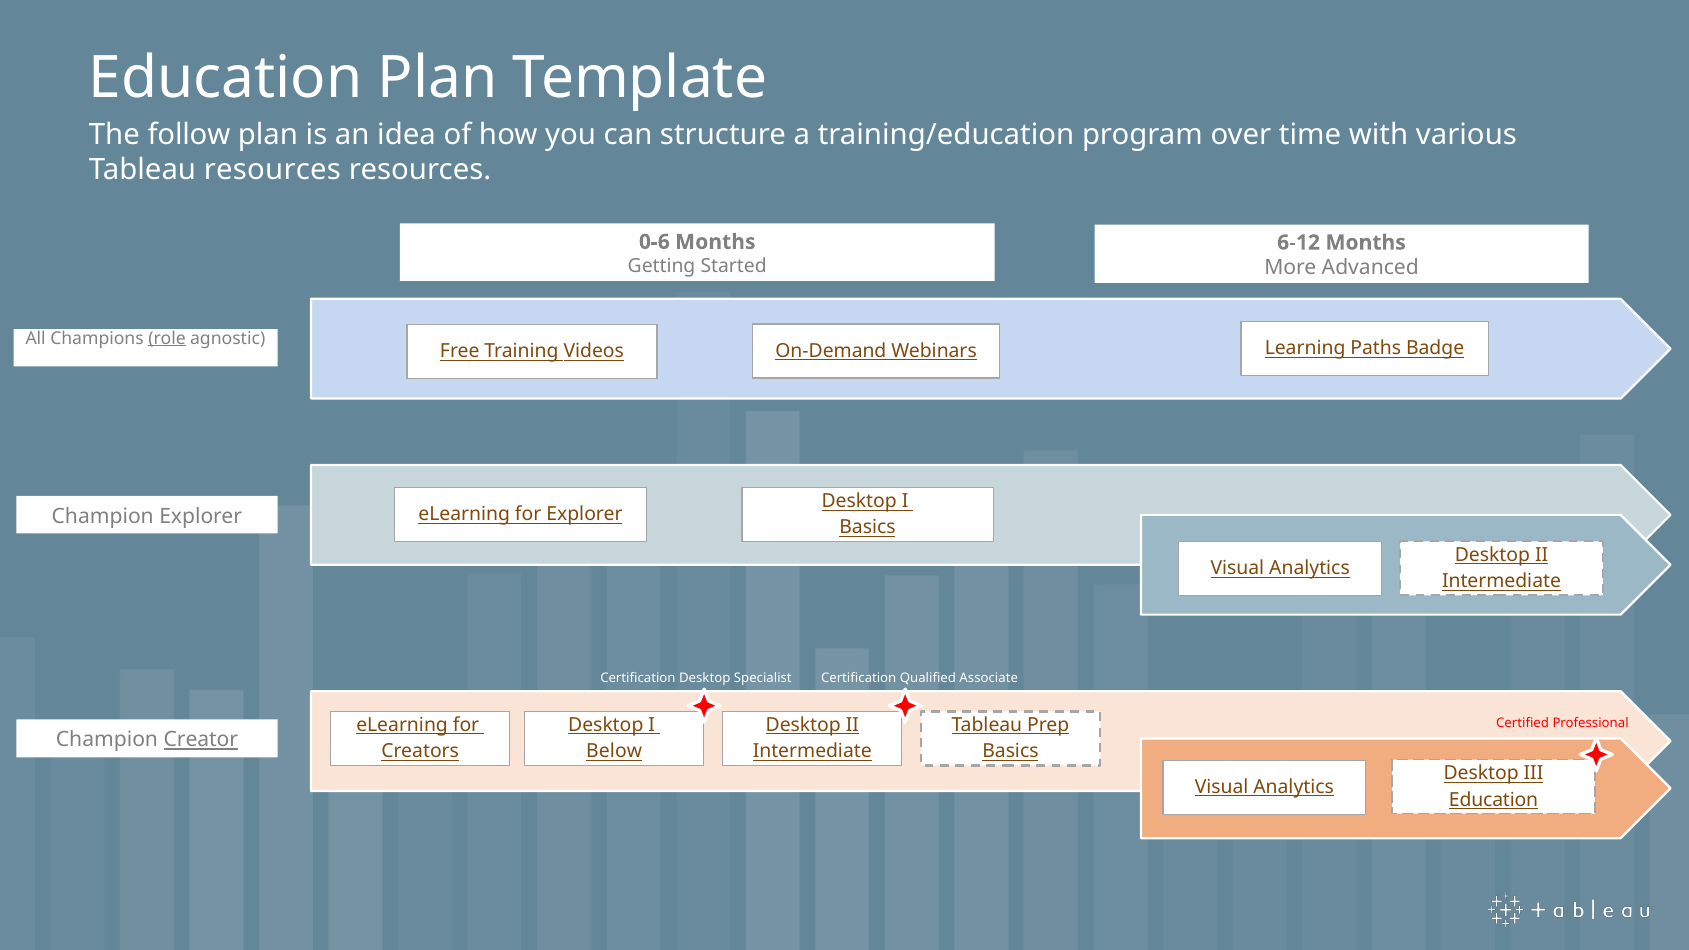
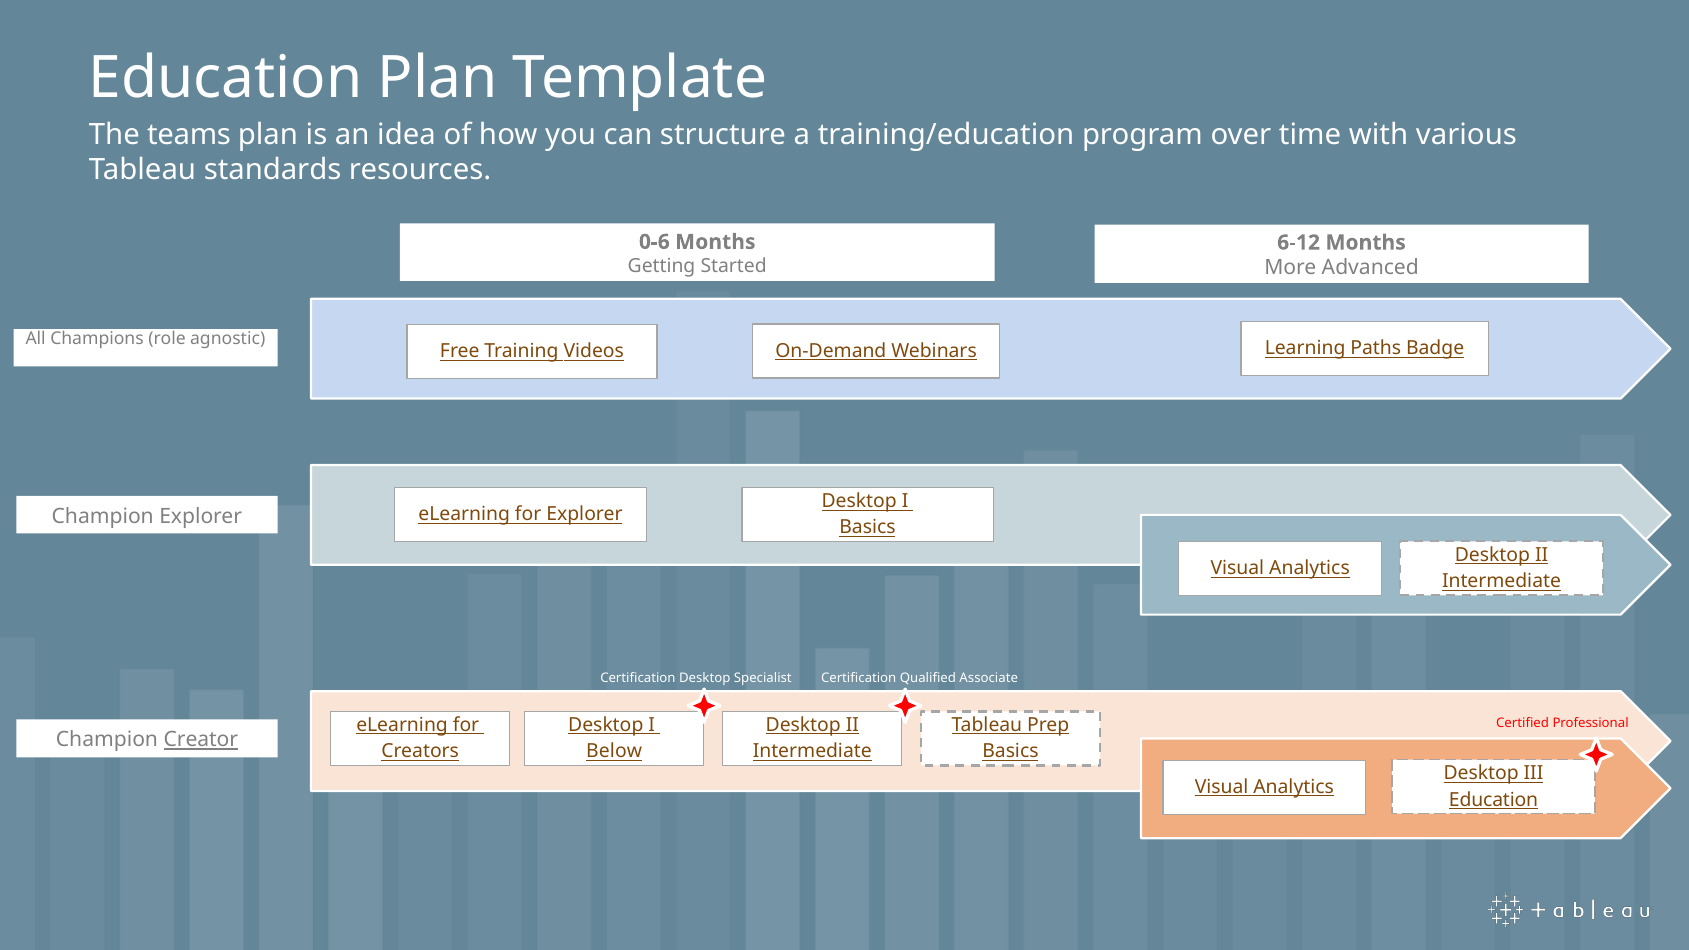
follow: follow -> teams (189, 135)
Tableau resources: resources -> standards (273, 170)
role underline: present -> none (167, 338)
